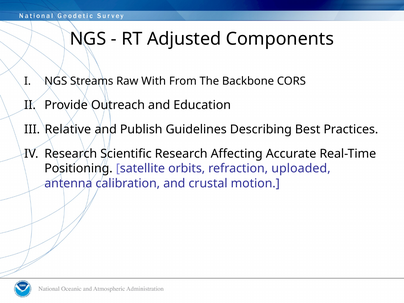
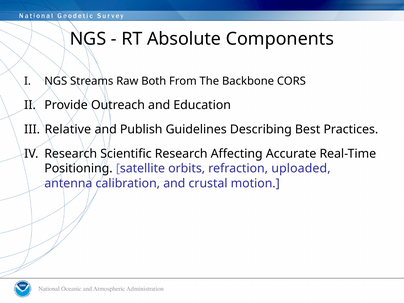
Adjusted: Adjusted -> Absolute (184, 39)
With: With -> Both (154, 81)
